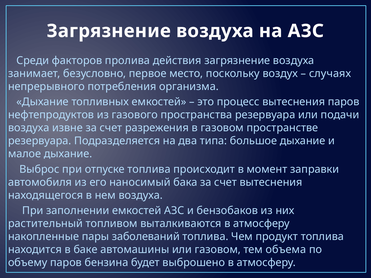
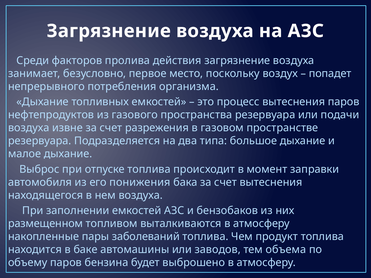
случаях: случаях -> попадет (330, 74)
наносимый: наносимый -> понижения (140, 182)
растительный: растительный -> размещенном (46, 224)
или газовом: газовом -> заводов (218, 250)
